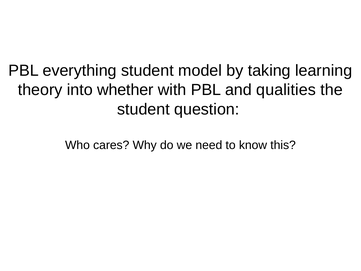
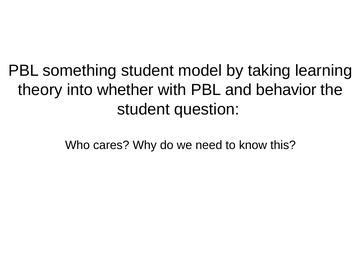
everything: everything -> something (80, 71)
qualities: qualities -> behavior (286, 90)
